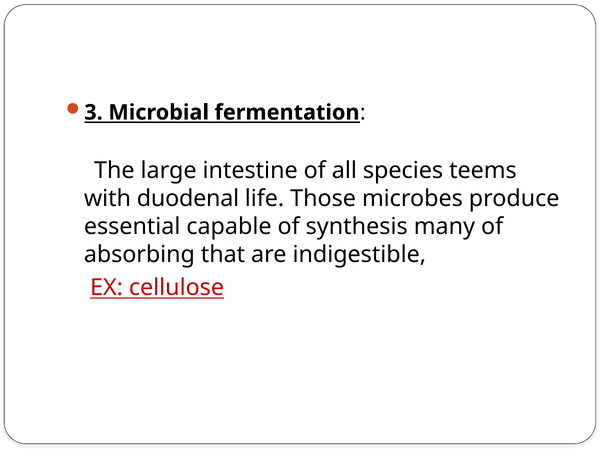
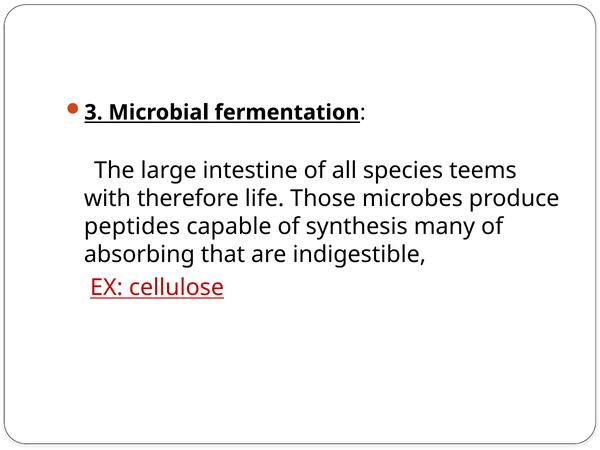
duodenal: duodenal -> therefore (188, 198)
essential: essential -> peptides (132, 226)
